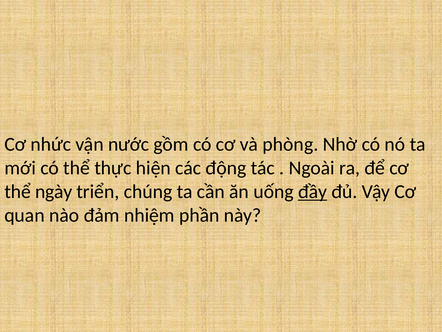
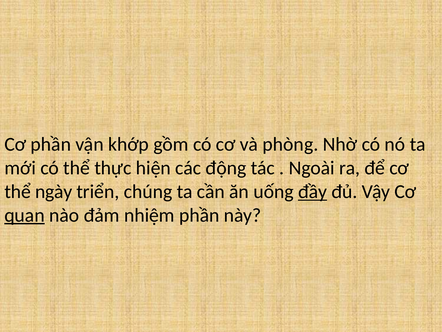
Cơ nhức: nhức -> phần (51, 144)
nước: nước -> khớp (129, 144)
quan underline: none -> present (25, 215)
